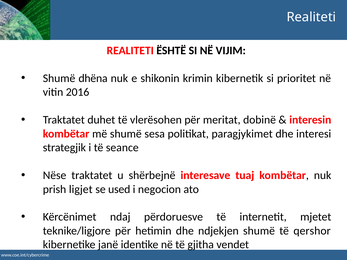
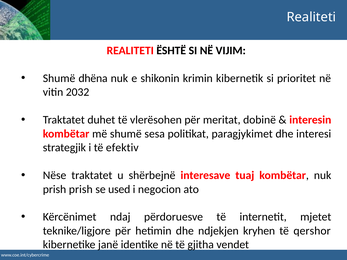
2016: 2016 -> 2032 (78, 92)
seance: seance -> efektiv (122, 148)
prish ligjet: ligjet -> prish (81, 189)
ndjekjen shumë: shumë -> kryhen (259, 231)
